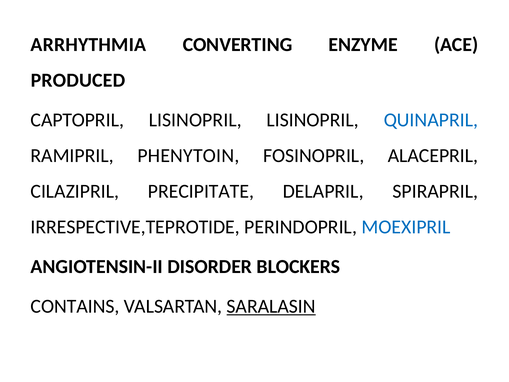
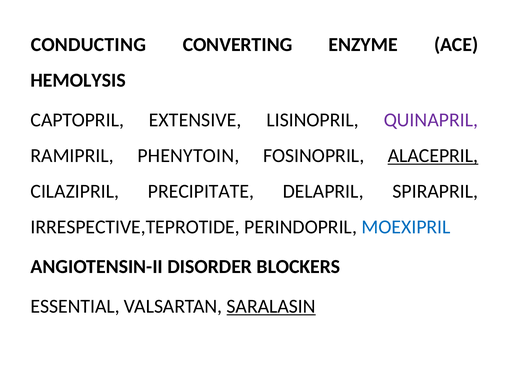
ARRHYTHMIA: ARRHYTHMIA -> CONDUCTING (88, 45)
PRODUCED: PRODUCED -> HEMOLYSIS (78, 80)
CAPTOPRIL LISINOPRIL: LISINOPRIL -> EXTENSIVE (195, 120)
QUINAPRIL colour: blue -> purple (431, 120)
ALACEPRIL underline: none -> present (433, 156)
CONTAINS: CONTAINS -> ESSENTIAL (75, 306)
